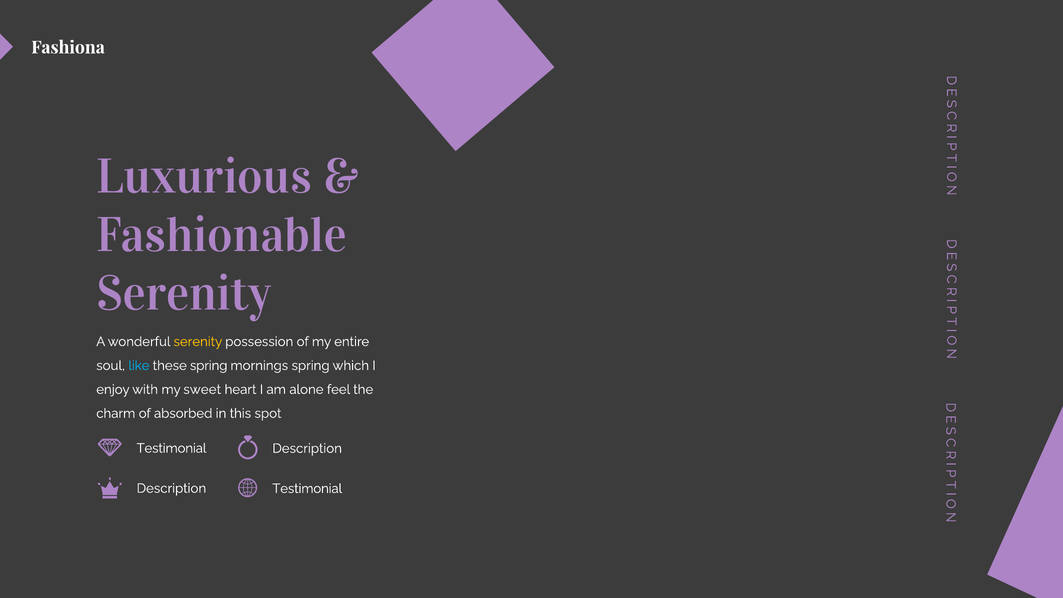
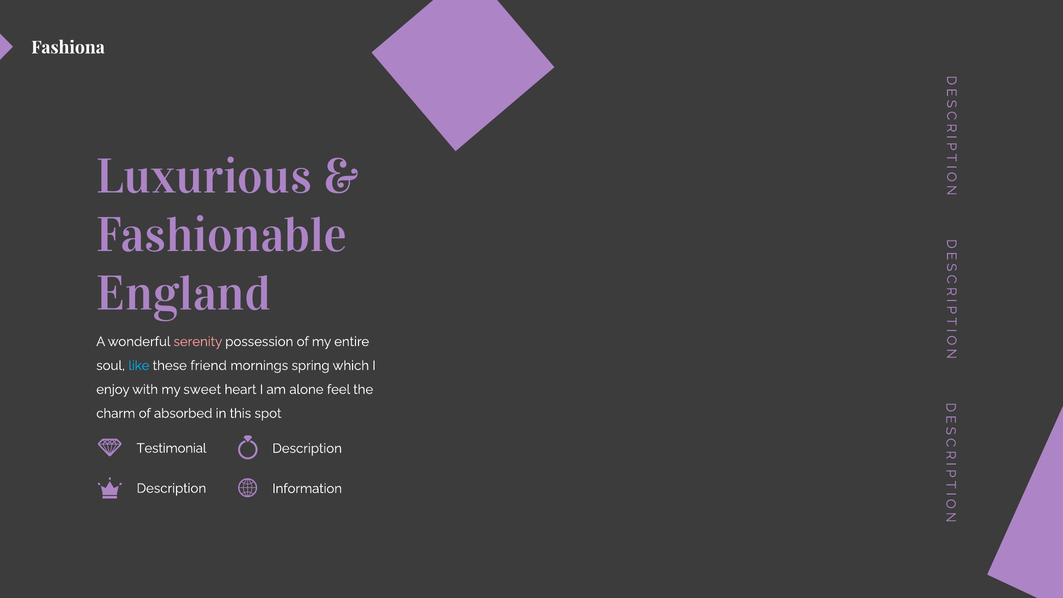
Serenity: Serenity -> England (184, 293)
serenity colour: yellow -> pink (198, 342)
these spring: spring -> friend (209, 366)
Description Testimonial: Testimonial -> Information (307, 489)
